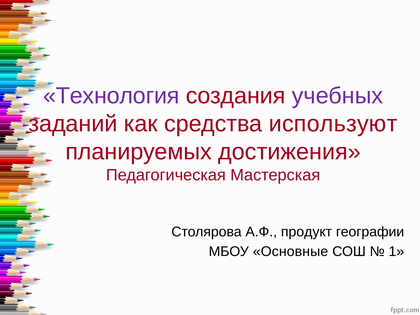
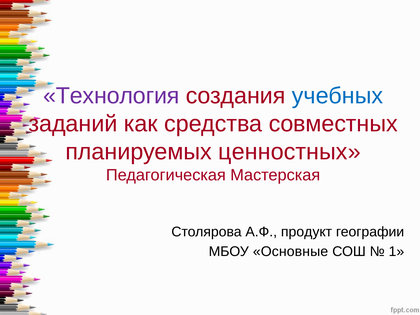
учебных colour: purple -> blue (338, 96)
используют: используют -> совместных (333, 124)
достижения: достижения -> ценностных (290, 152)
